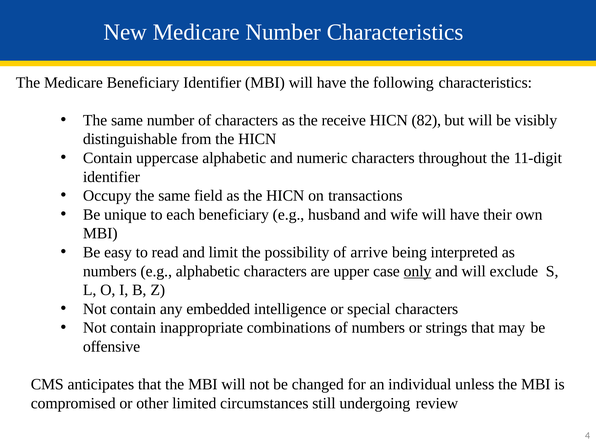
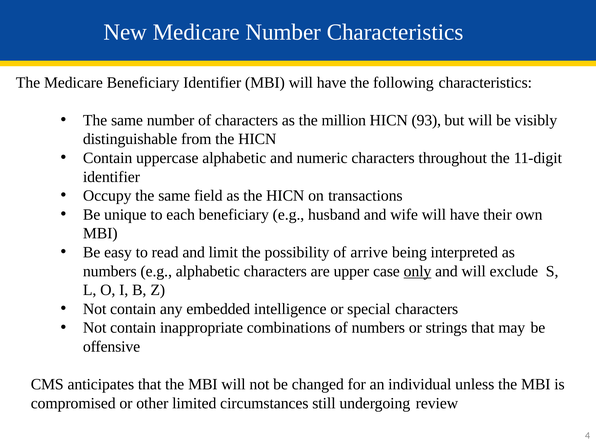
receive: receive -> million (344, 120)
82: 82 -> 93 (426, 120)
